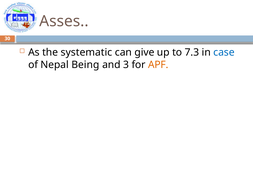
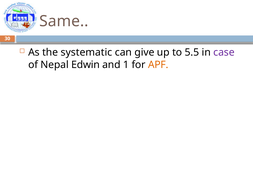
Asses: Asses -> Same (64, 21)
7.3: 7.3 -> 5.5 (192, 52)
case colour: blue -> purple (224, 52)
Being: Being -> Edwin (86, 65)
3: 3 -> 1 (126, 65)
